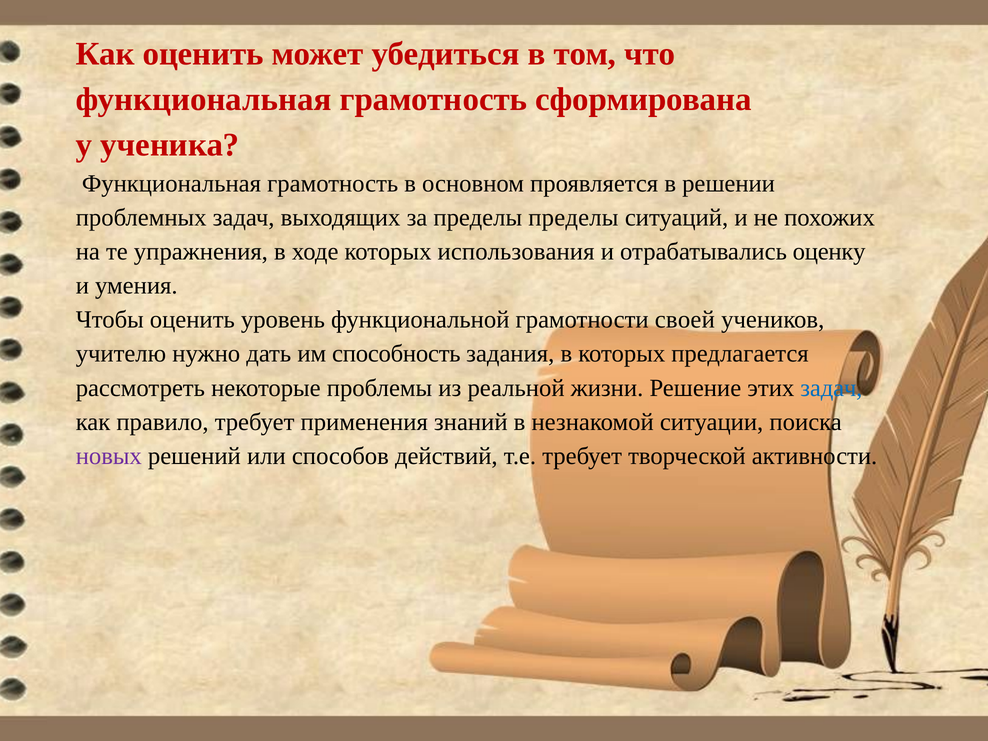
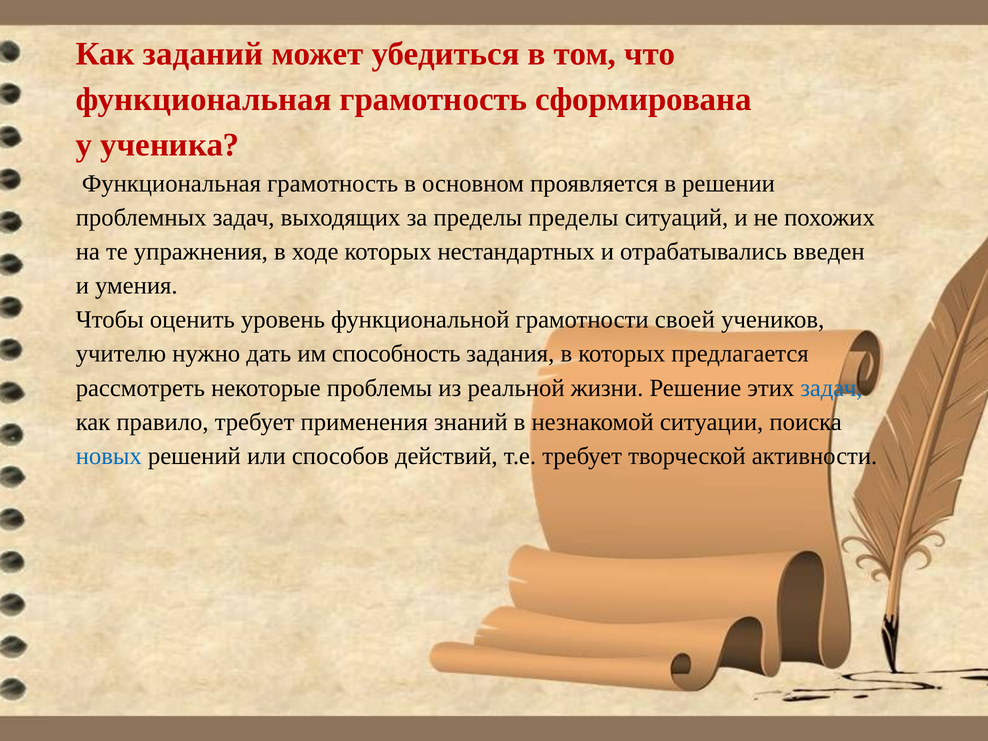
Как оценить: оценить -> заданий (203, 54)
использования: использования -> нестандартных (516, 252)
оценку: оценку -> введен (829, 252)
новых colour: purple -> blue (109, 456)
